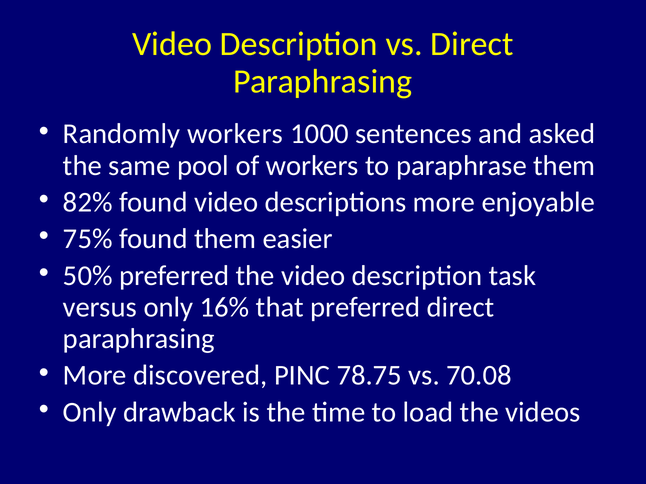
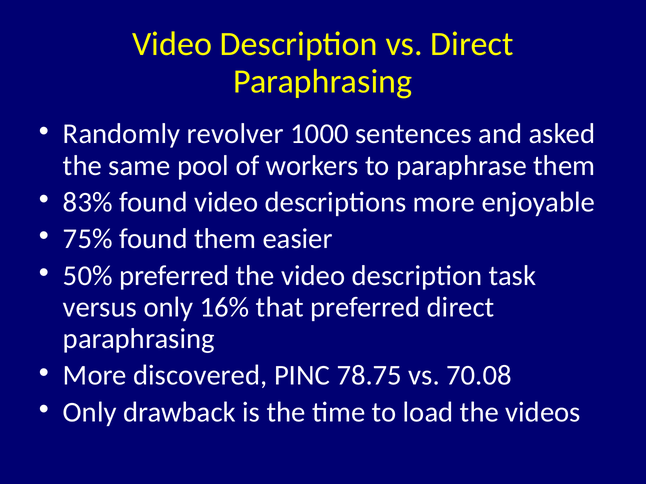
Randomly workers: workers -> revolver (235, 134)
82%: 82% -> 83% (88, 202)
